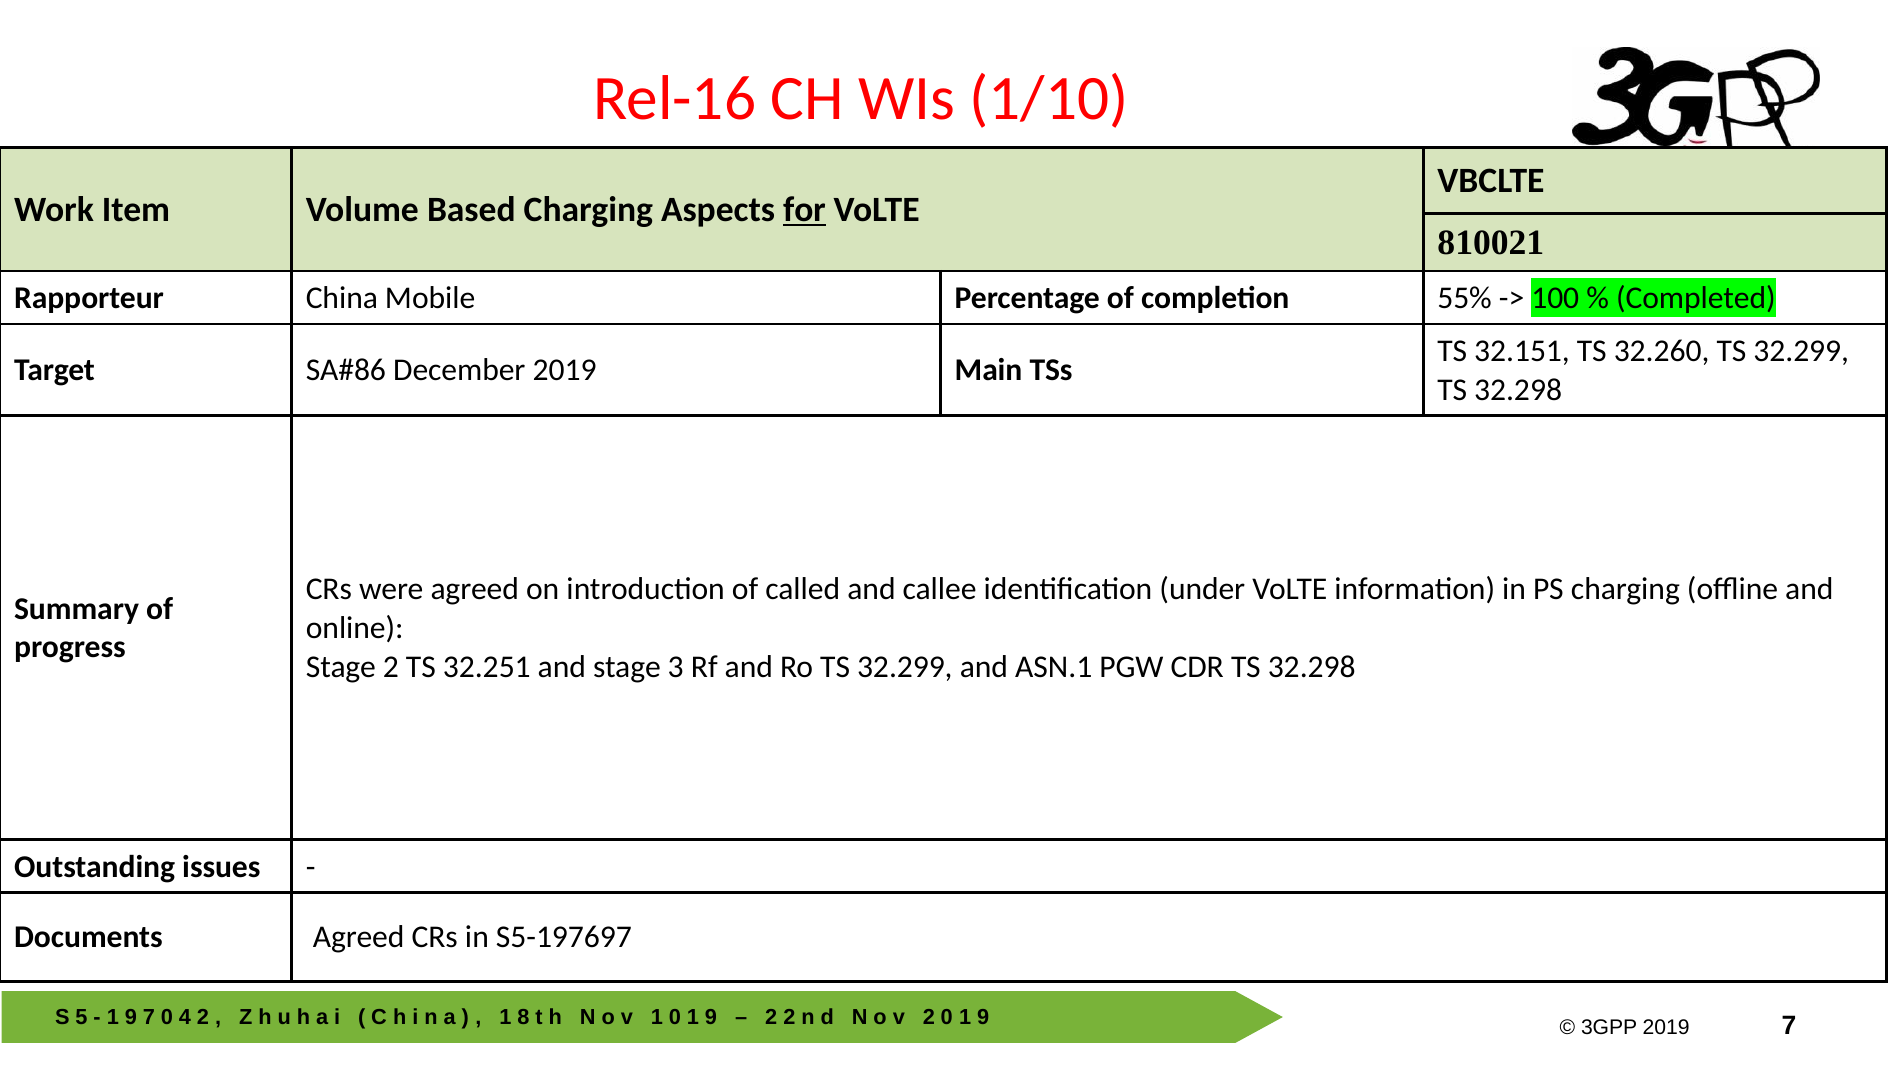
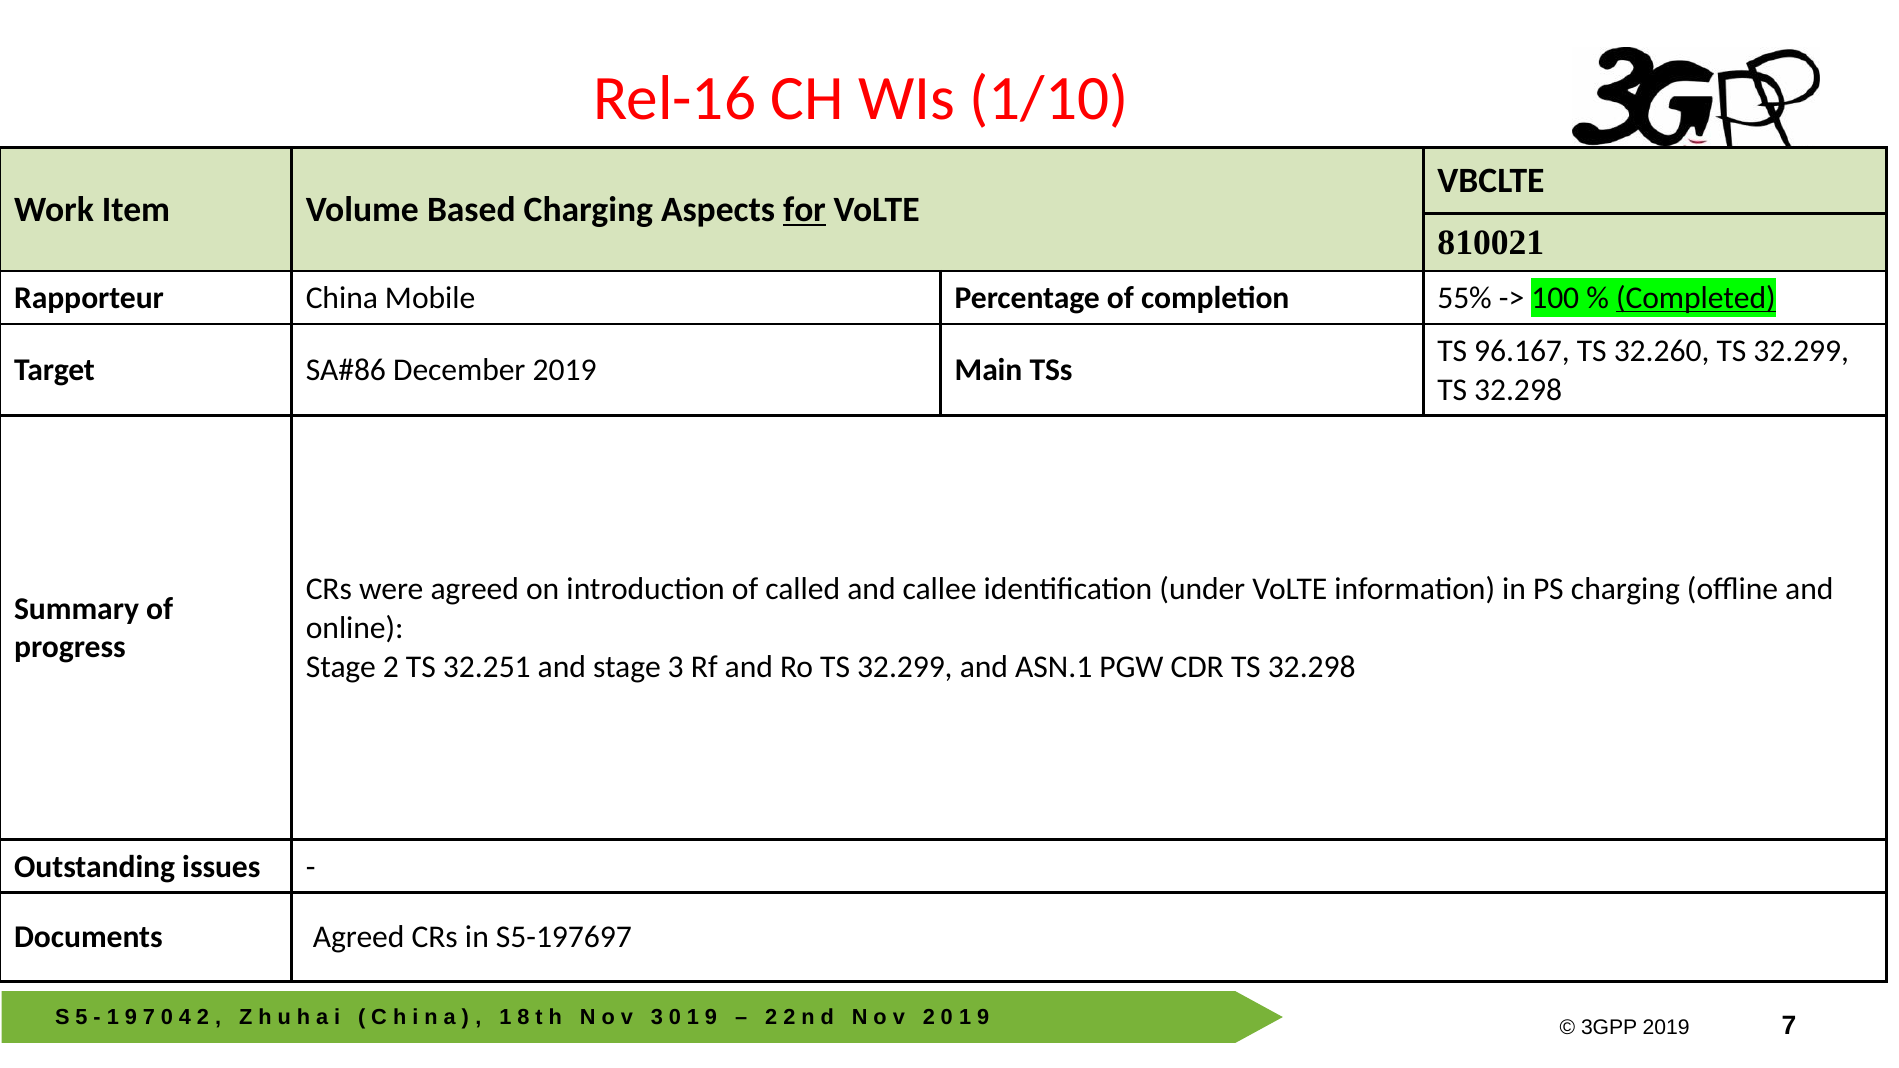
Completed underline: none -> present (1696, 298)
32.151: 32.151 -> 96.167 (1522, 351)
1: 1 -> 3 (657, 1018)
